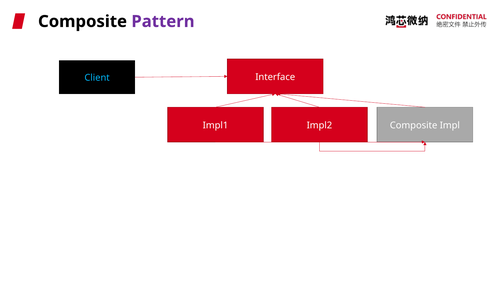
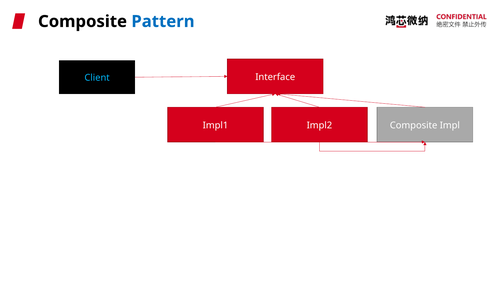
Pattern colour: purple -> blue (163, 21)
